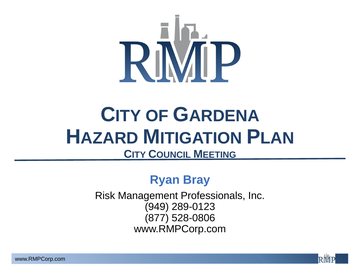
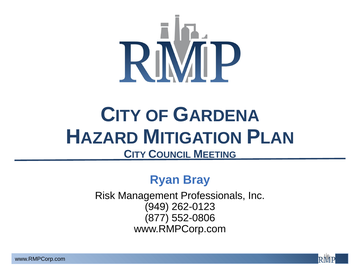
289-0123: 289-0123 -> 262-0123 (193, 207)
528-0806: 528-0806 -> 552-0806 (193, 218)
